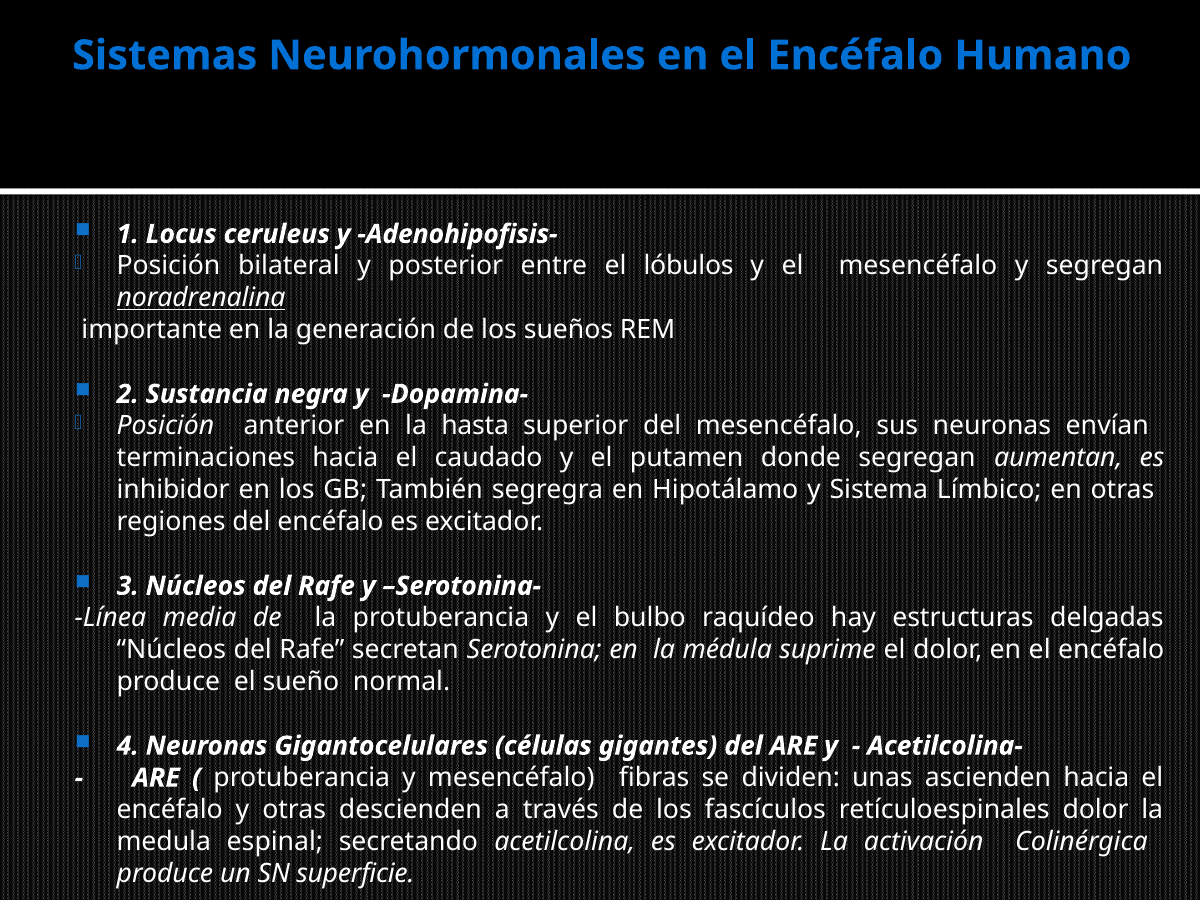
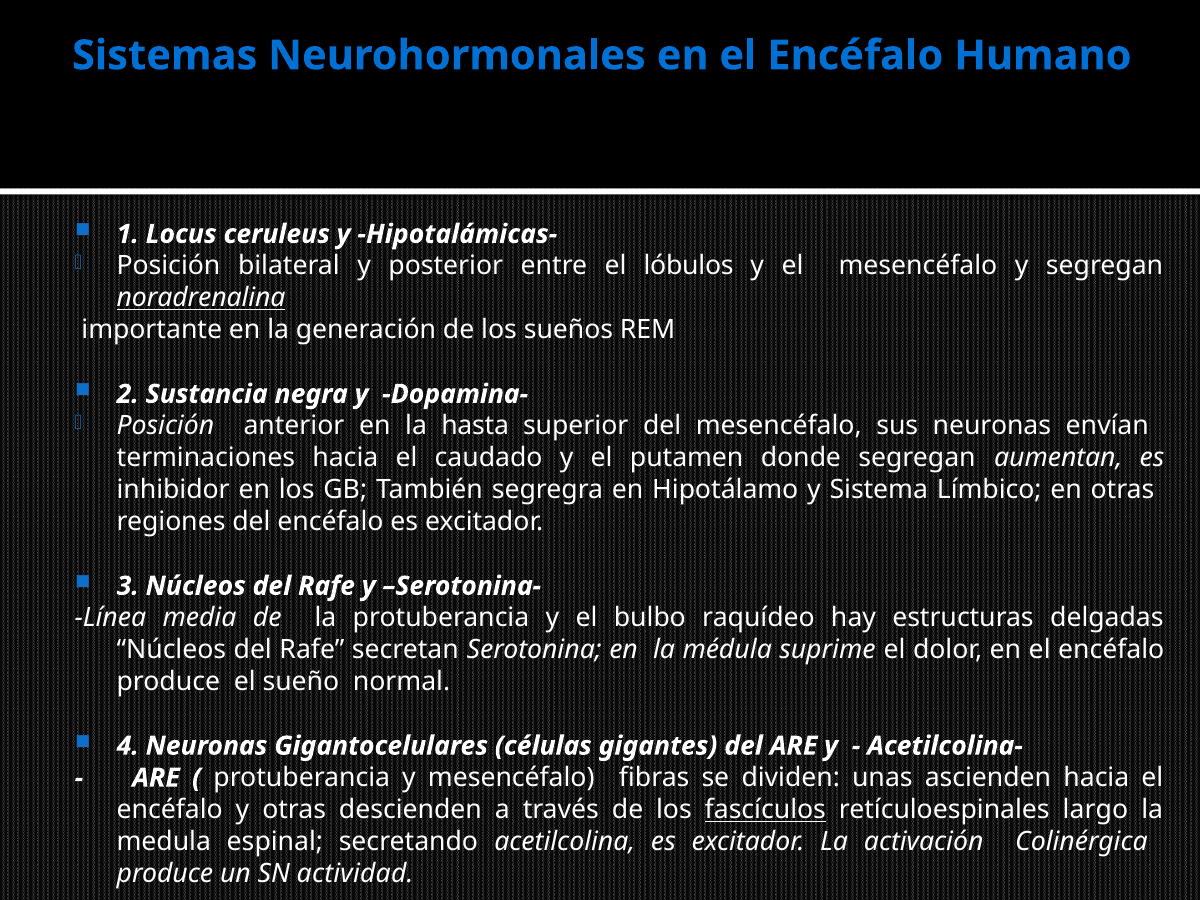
Adenohipofisis-: Adenohipofisis- -> Hipotalámicas- (457, 234)
fascículos underline: none -> present (765, 810)
retículoespinales dolor: dolor -> largo (1095, 810)
superficie: superficie -> actividad (355, 874)
